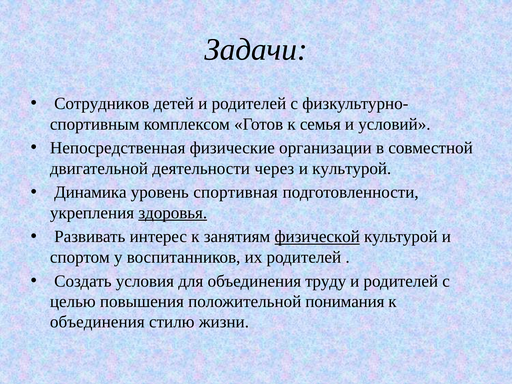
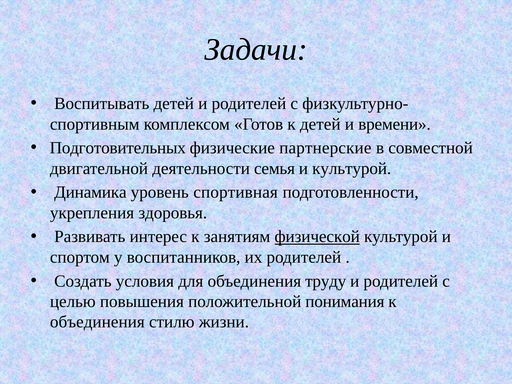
Сотрудников: Сотрудников -> Воспитывать (102, 104)
к семья: семья -> детей (320, 124)
условий: условий -> времени (394, 124)
Непосредственная: Непосредственная -> Подготовительных (118, 148)
организации: организации -> партнерские (325, 148)
через: через -> семья (274, 168)
здоровья underline: present -> none (173, 213)
